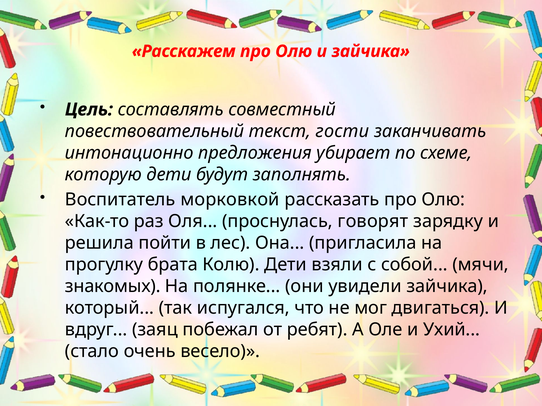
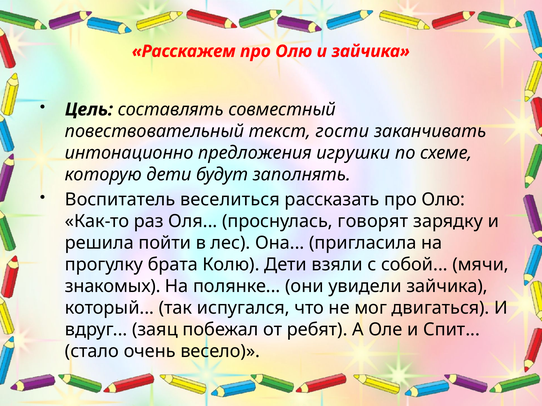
убирает: убирает -> игрушки (353, 153)
морковкой: морковкой -> веселиться (230, 200)
Ухий: Ухий -> Спит (452, 330)
